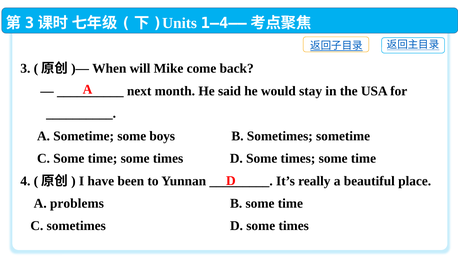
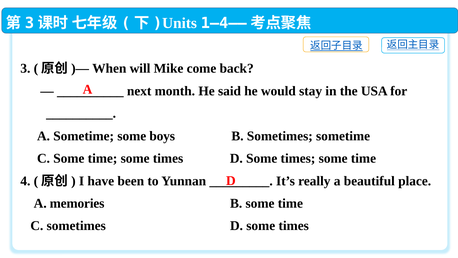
problems: problems -> memories (77, 203)
